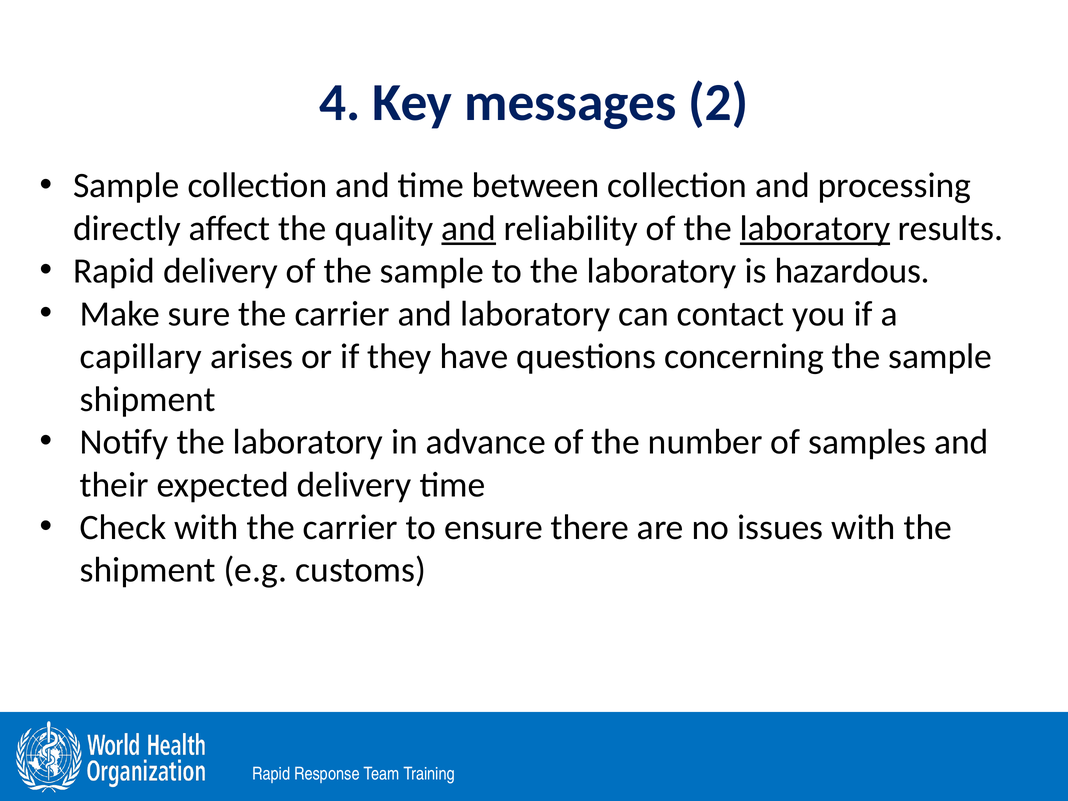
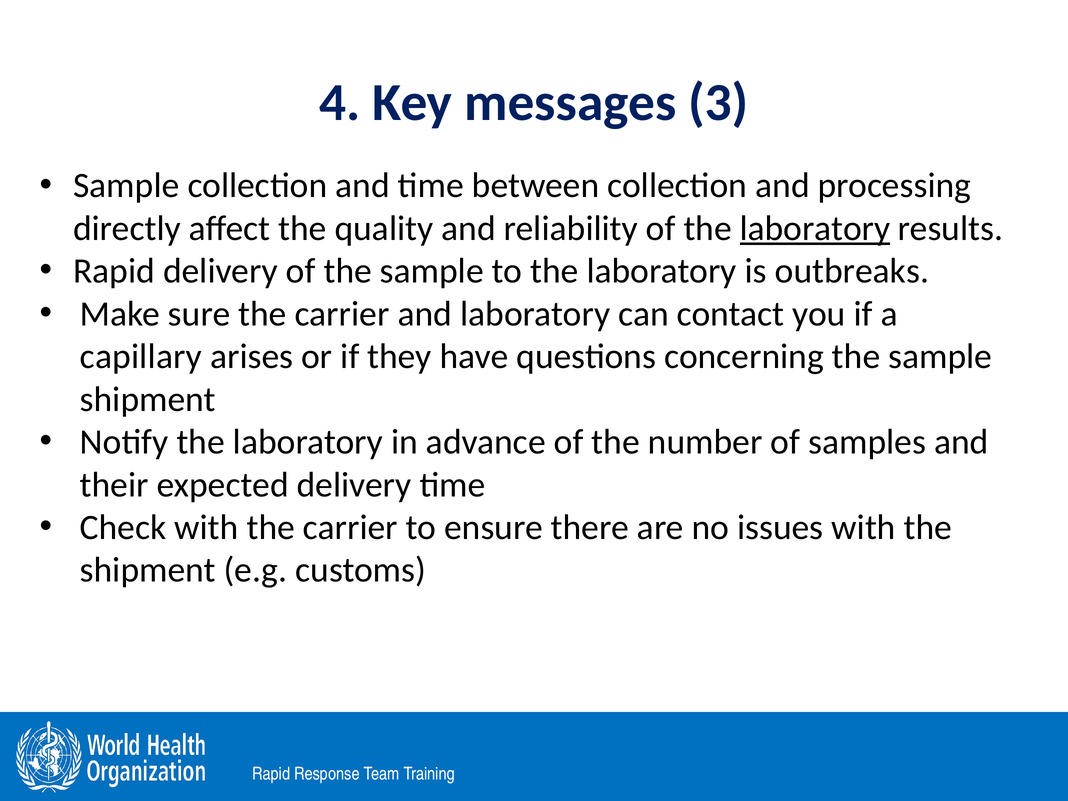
2: 2 -> 3 (718, 103)
and underline: present -> none (469, 228)
hazardous: hazardous -> outbreaks (852, 271)
